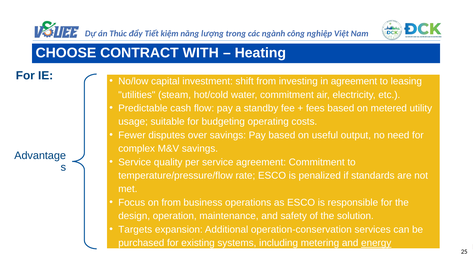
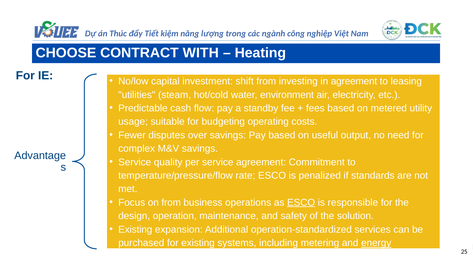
water commitment: commitment -> environment (287, 95)
ESCO underline: none -> present (301, 203)
Targets: Targets -> Existing (135, 230)
operation-conservation: operation-conservation -> operation-standardized (301, 230)
